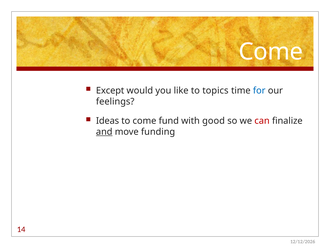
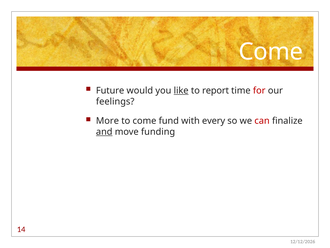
Except: Except -> Future (110, 90)
like underline: none -> present (181, 90)
topics: topics -> report (216, 90)
for colour: blue -> red (259, 90)
Ideas: Ideas -> More (107, 121)
good: good -> every (214, 121)
